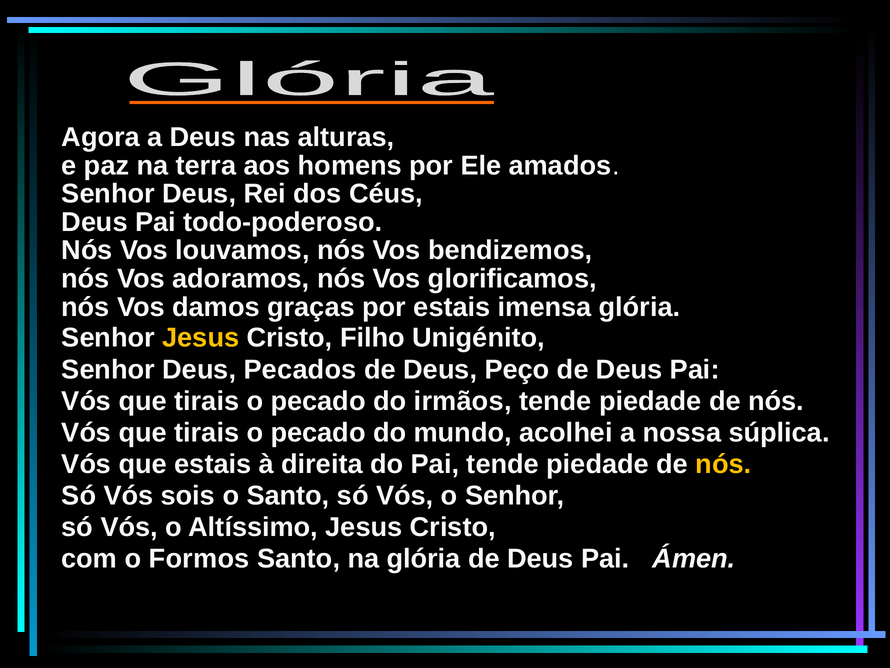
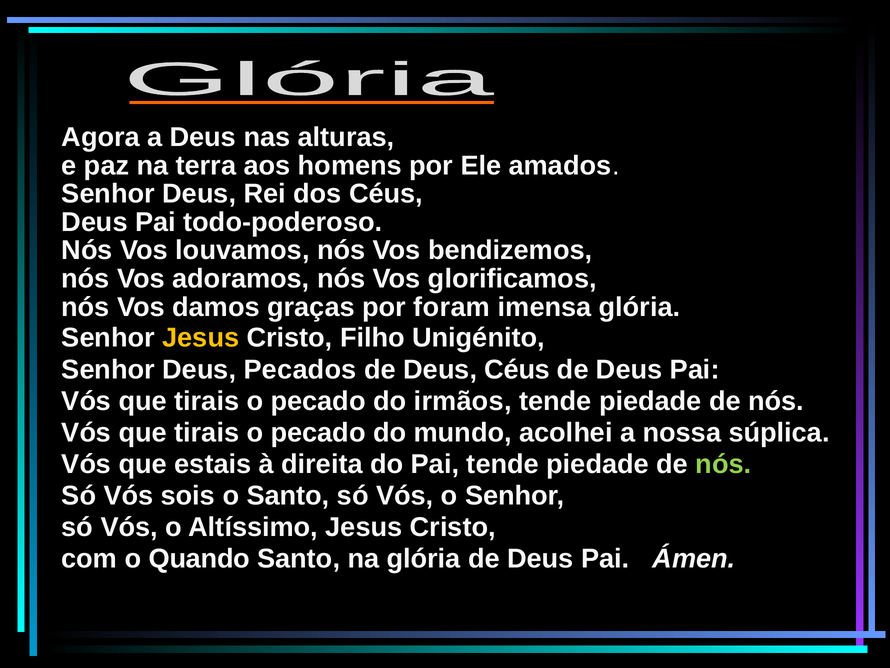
por estais: estais -> foram (452, 307)
Deus Peço: Peço -> Céus (517, 369)
nós colour: yellow -> light green (723, 464)
Formos: Formos -> Quando (199, 558)
